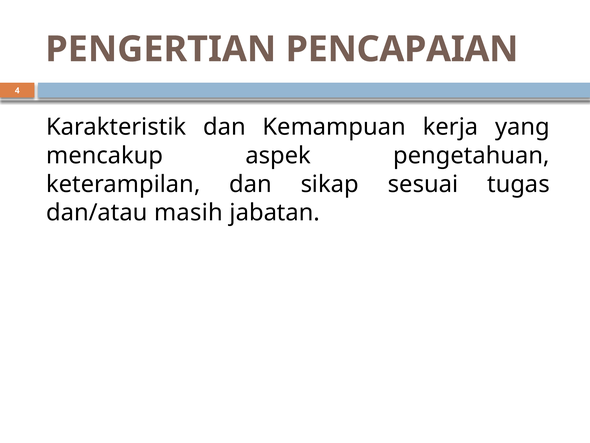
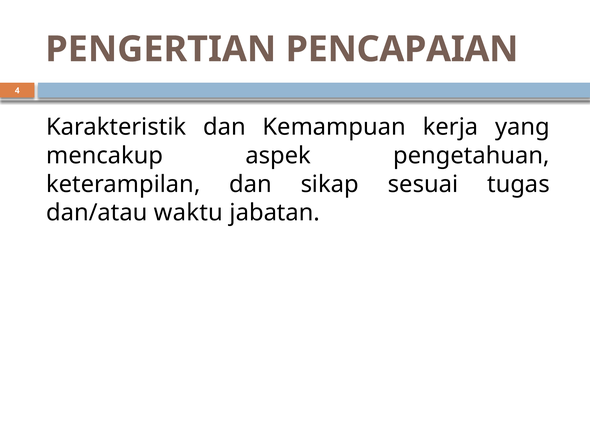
masih: masih -> waktu (188, 213)
